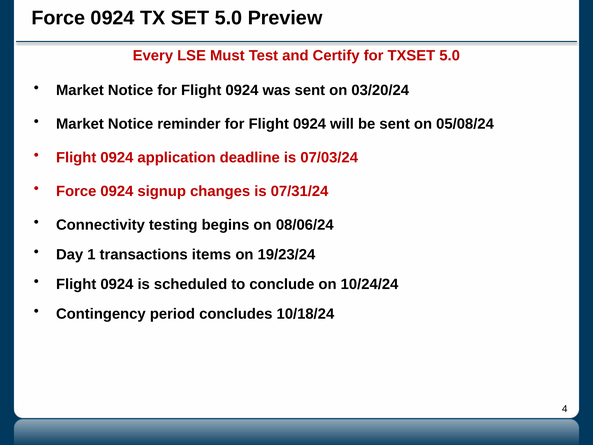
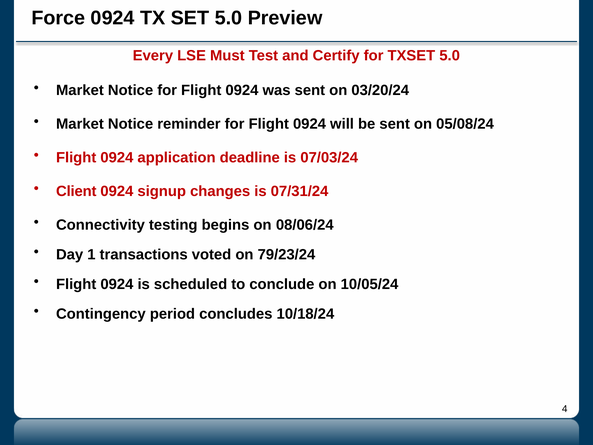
Force: Force -> Client (76, 191)
items: items -> voted (212, 254)
19/23/24: 19/23/24 -> 79/23/24 (286, 254)
10/24/24: 10/24/24 -> 10/05/24 (370, 284)
